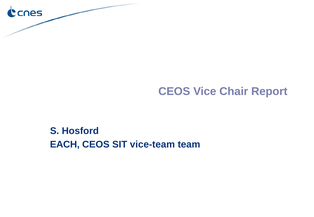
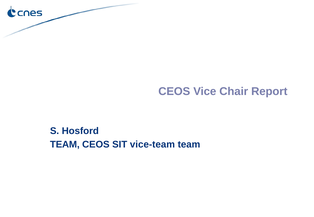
EACH: EACH -> TEAM (65, 145)
